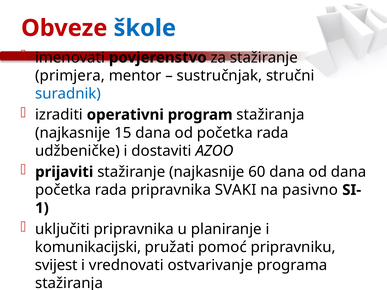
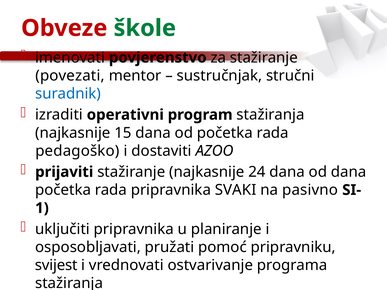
škole colour: blue -> green (145, 28)
primjera: primjera -> povezati (70, 76)
udžbeničke: udžbeničke -> pedagoško (77, 151)
60: 60 -> 24 (257, 172)
komunikacijski: komunikacijski -> osposobljavati (88, 247)
